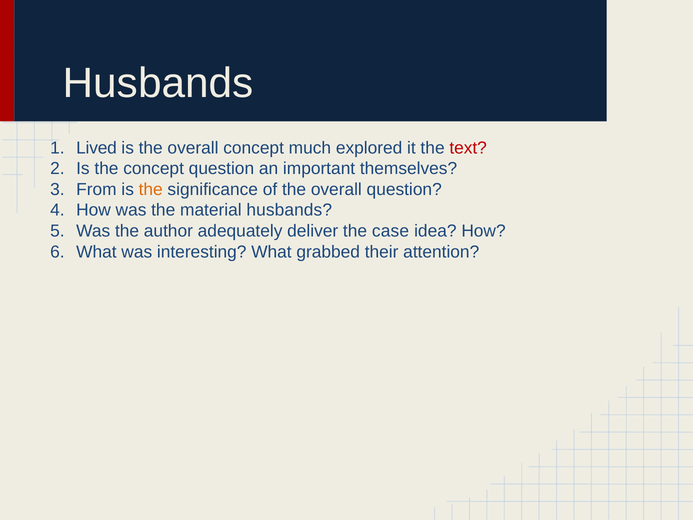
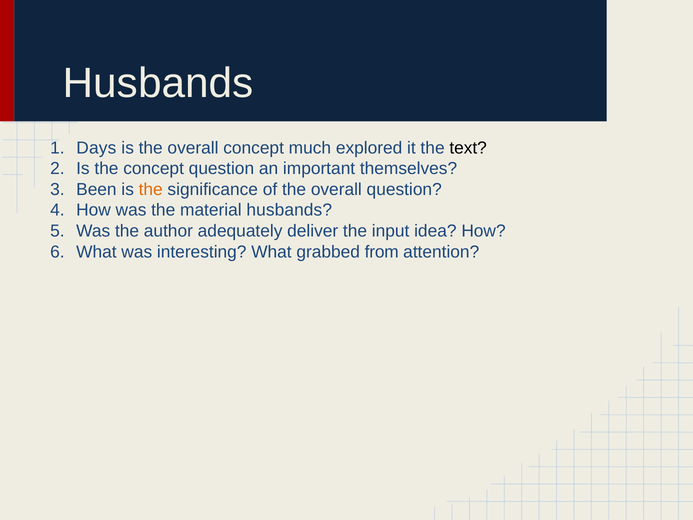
Lived: Lived -> Days (96, 148)
text colour: red -> black (468, 148)
From: From -> Been (96, 189)
case: case -> input (391, 231)
their: their -> from (382, 252)
